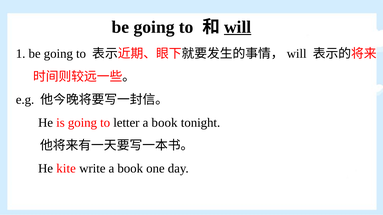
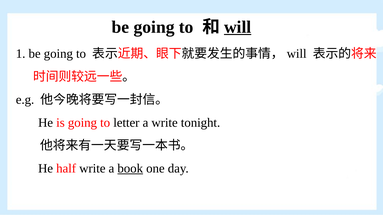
book: book -> write (165, 123)
kite: kite -> half (66, 169)
book underline: none -> present (130, 169)
